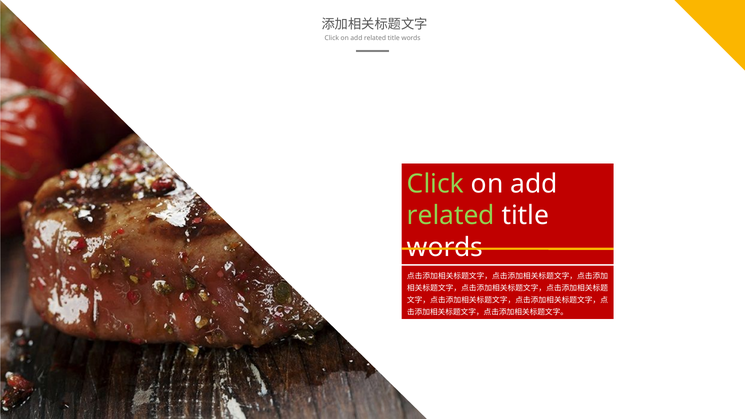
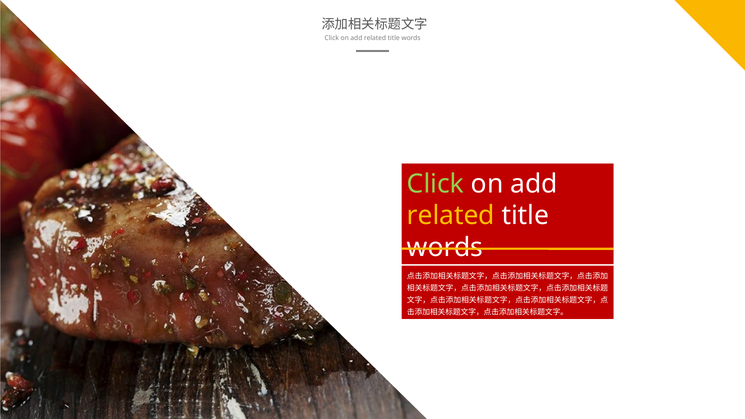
related colour: light green -> yellow (451, 216)
